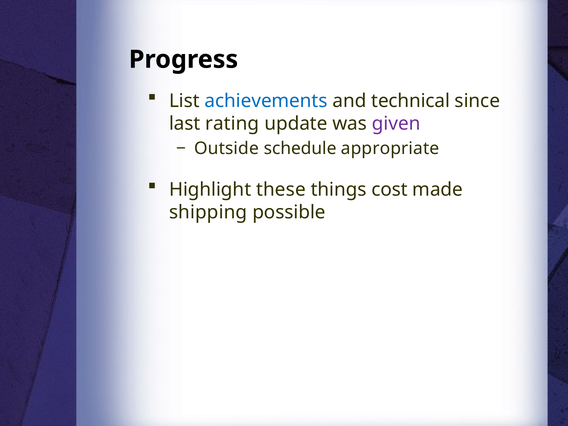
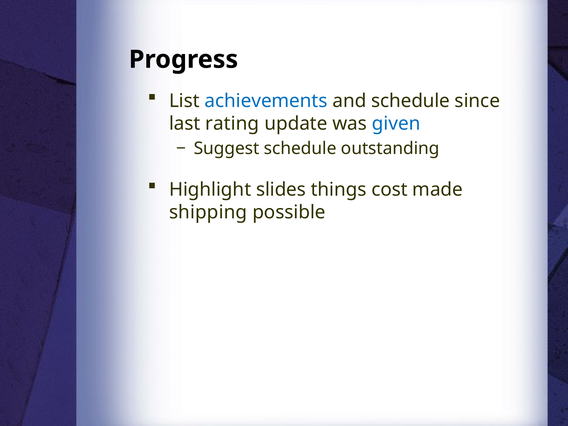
and technical: technical -> schedule (411, 101)
given colour: purple -> blue (396, 123)
Outside: Outside -> Suggest (227, 149)
appropriate: appropriate -> outstanding (390, 149)
these: these -> slides (281, 189)
